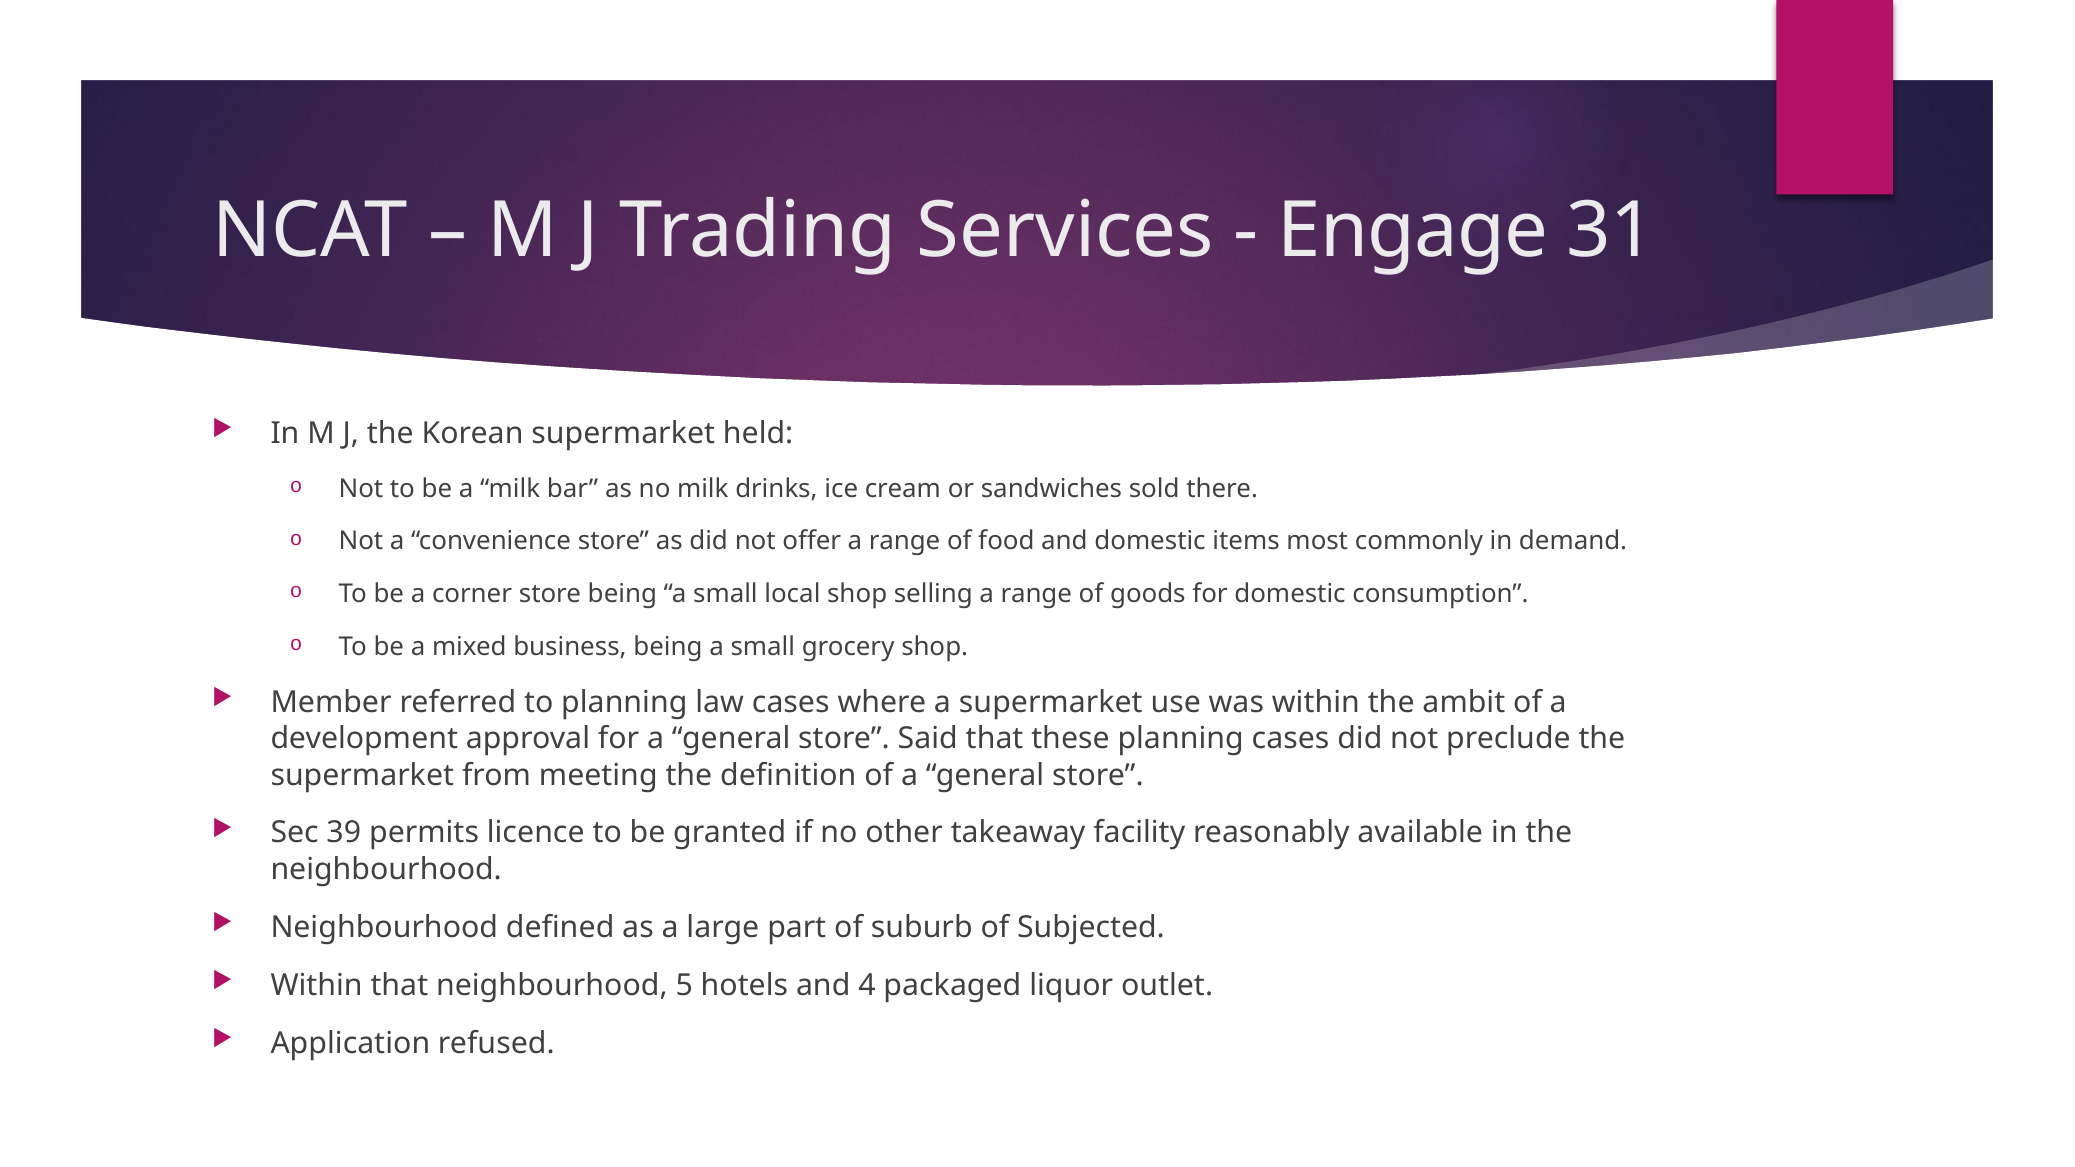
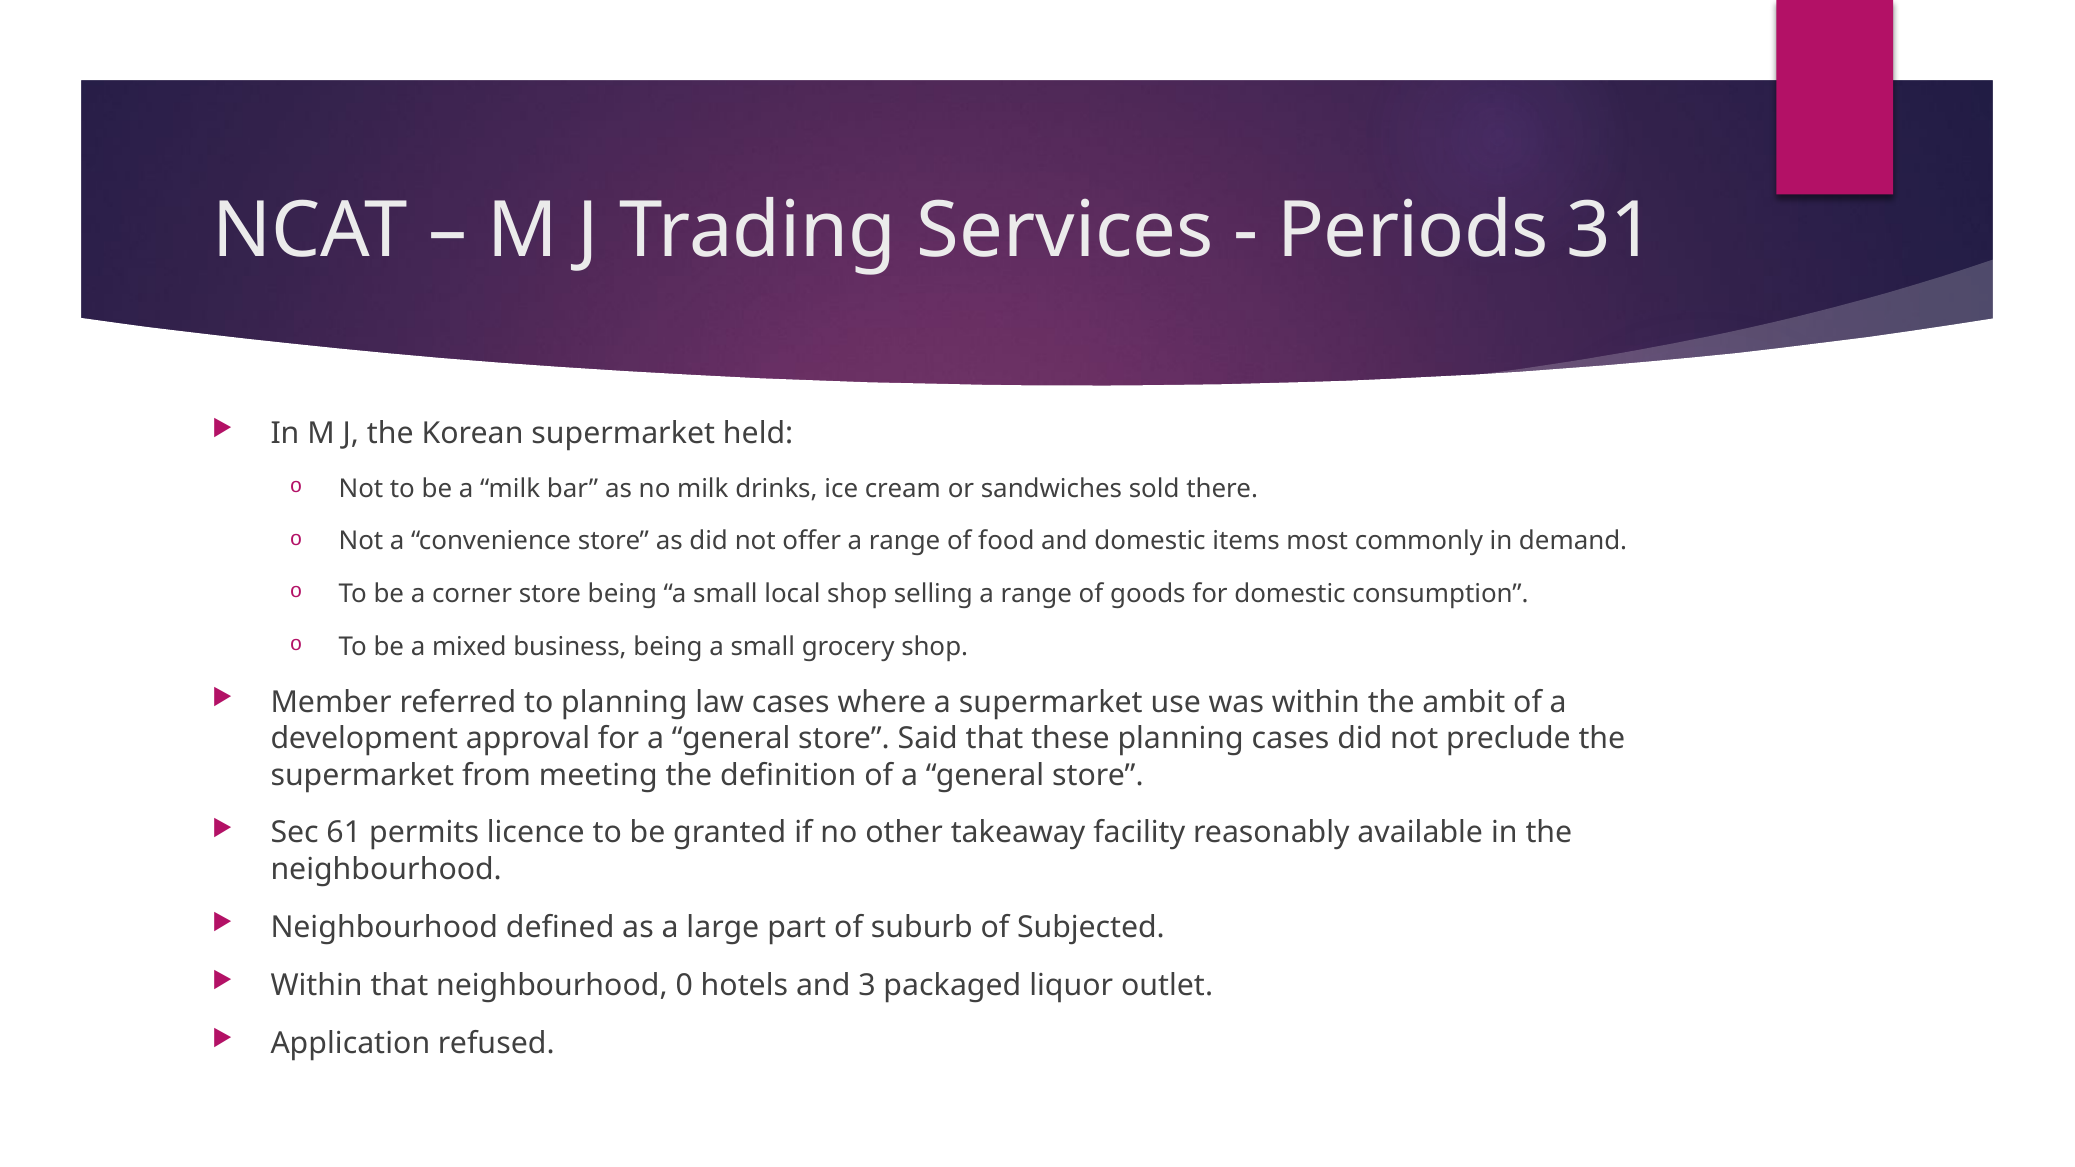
Engage: Engage -> Periods (1413, 231)
39: 39 -> 61 (344, 833)
5: 5 -> 0 (684, 985)
4: 4 -> 3 (867, 985)
